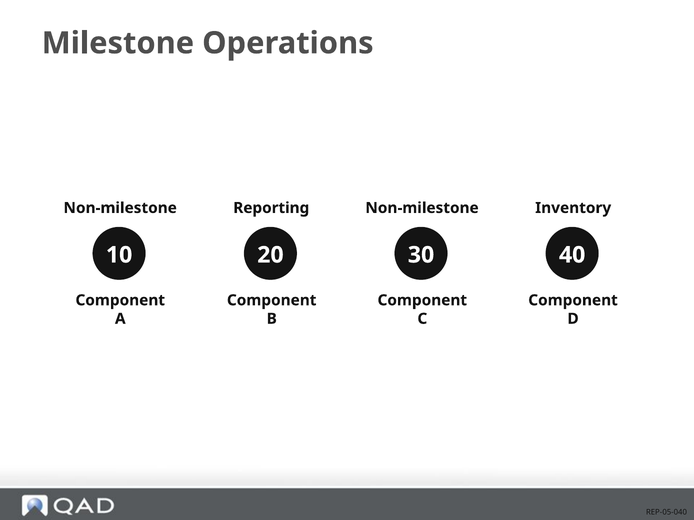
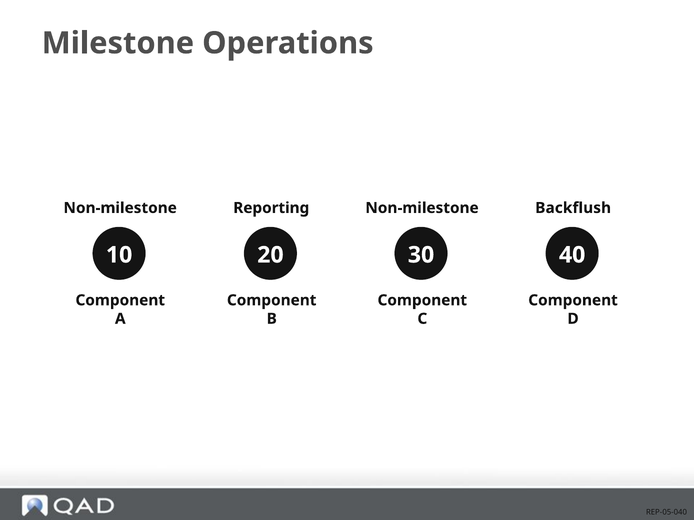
Inventory: Inventory -> Backflush (573, 208)
